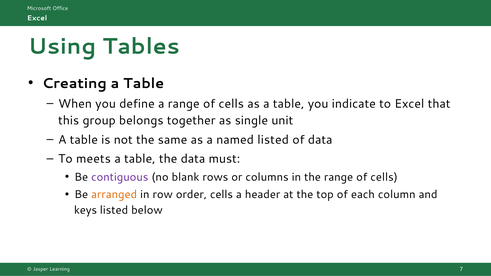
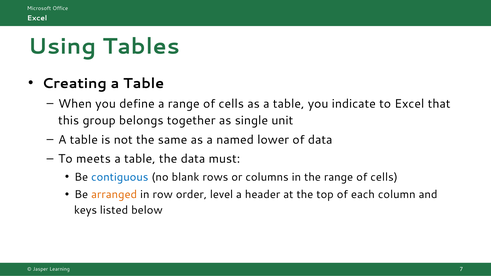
named listed: listed -> lower (273, 140)
contiguous colour: purple -> blue (120, 177)
order cells: cells -> level (222, 195)
